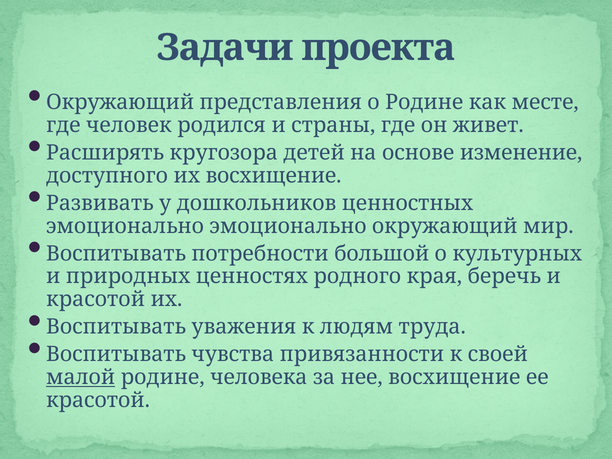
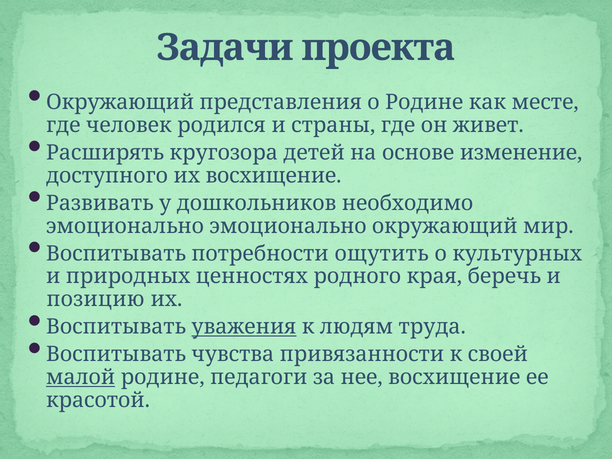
ценностных: ценностных -> необходимо (408, 203)
большой: большой -> ощутить (382, 254)
красотой: красотой -> позицию (95, 299)
уважения underline: none -> present (244, 327)
человека: человека -> педагоги (259, 377)
